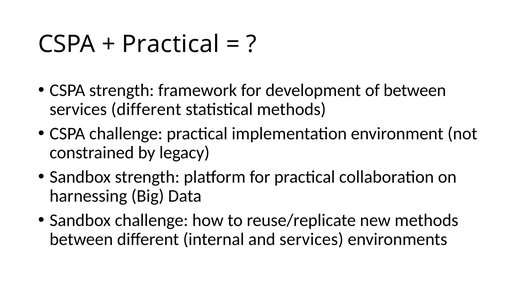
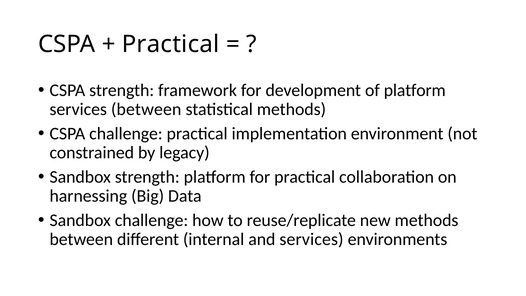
of between: between -> platform (415, 90)
services different: different -> between (146, 109)
